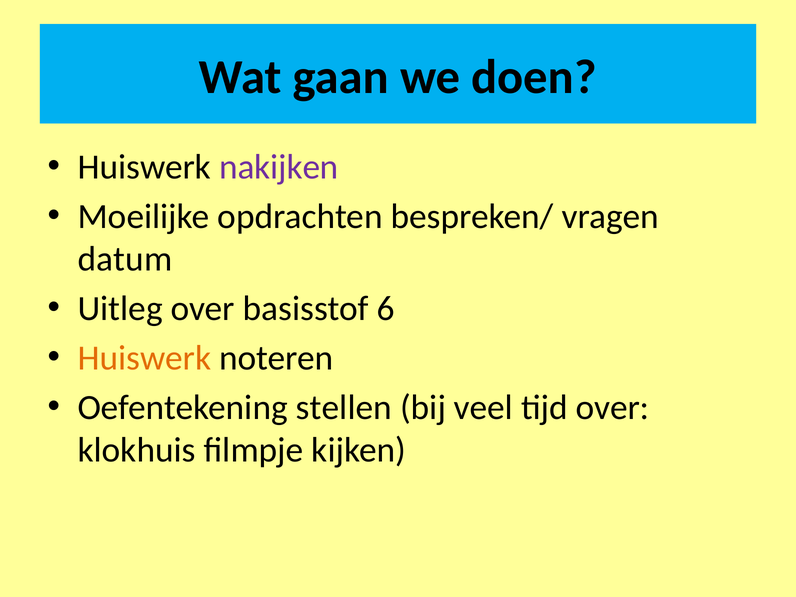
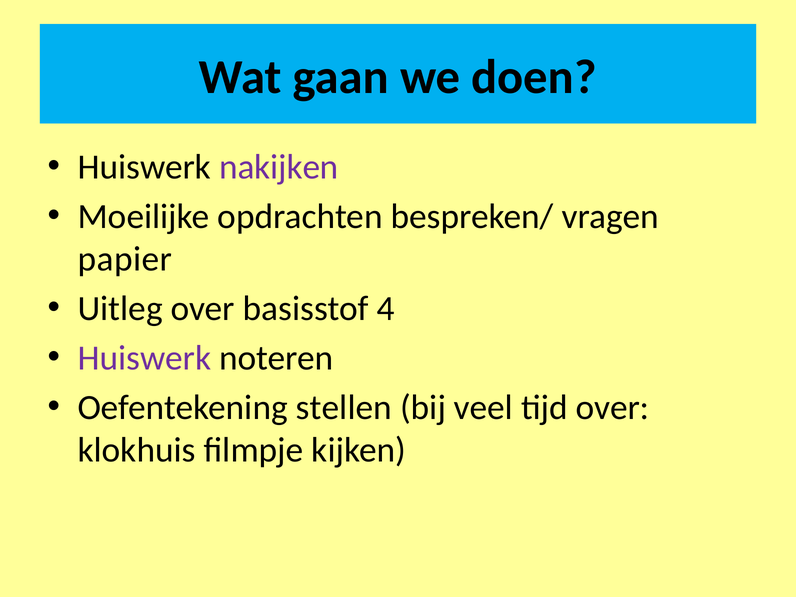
datum: datum -> papier (125, 259)
6: 6 -> 4 (386, 309)
Huiswerk colour: orange -> purple (144, 358)
